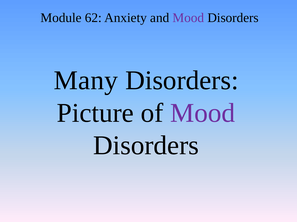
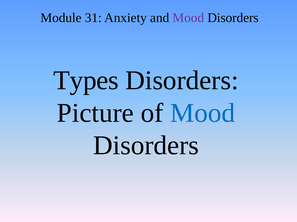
62: 62 -> 31 (93, 18)
Many: Many -> Types (86, 81)
Mood colour: purple -> blue (203, 113)
